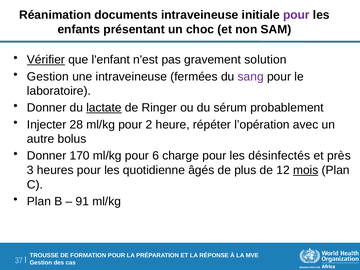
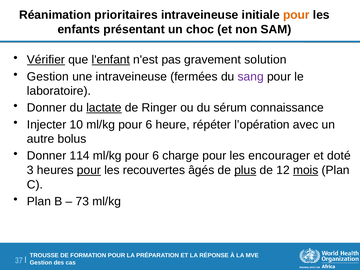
documents: documents -> prioritaires (126, 15)
pour colour: purple -> orange (296, 15)
l'enfant underline: none -> present (111, 60)
probablement: probablement -> connaissance (287, 108)
28: 28 -> 10 (76, 125)
2: 2 -> 6 (149, 125)
170: 170 -> 114 (80, 156)
désinfectés: désinfectés -> encourager (279, 156)
près: près -> doté (339, 156)
pour underline: none -> present (89, 170)
quotidienne: quotidienne -> recouvertes (154, 170)
plus underline: none -> present (245, 170)
91: 91 -> 73 (82, 201)
